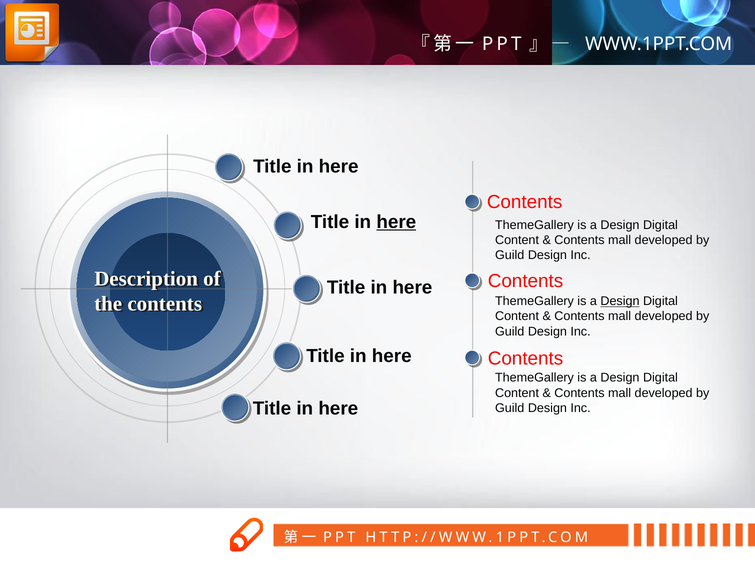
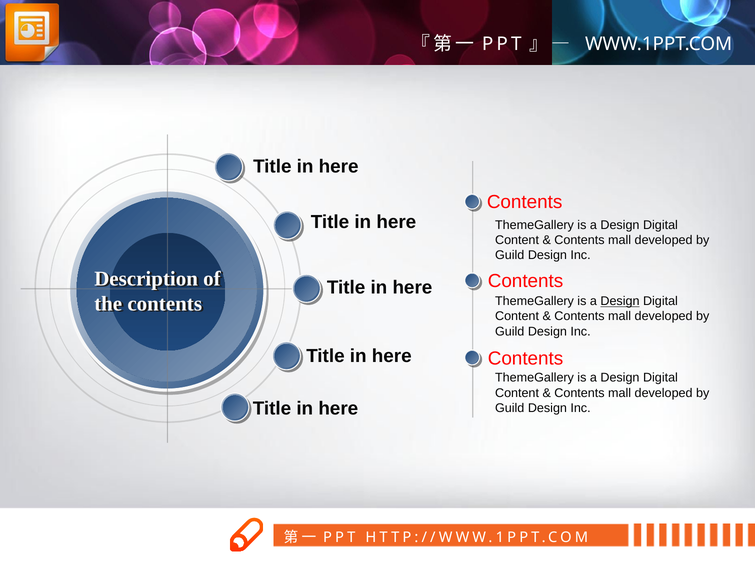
here underline: present -> none (396, 222)
